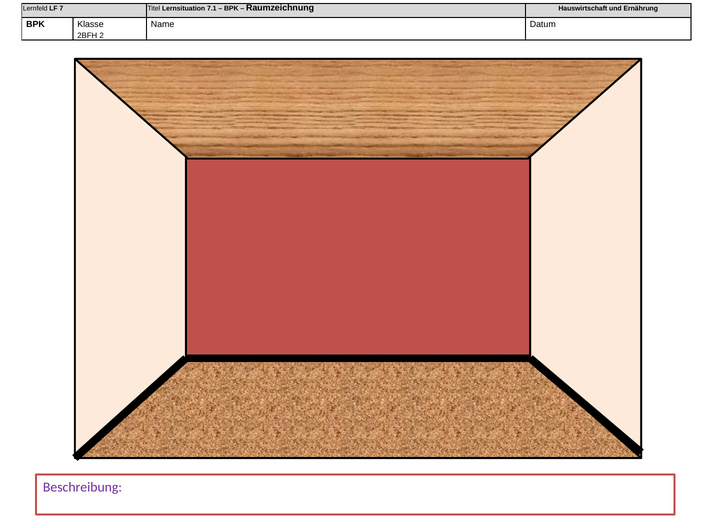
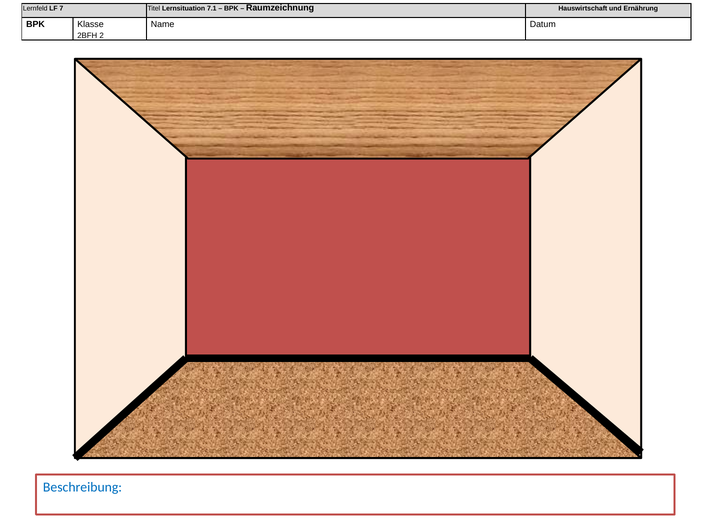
Beschreibung colour: purple -> blue (83, 488)
